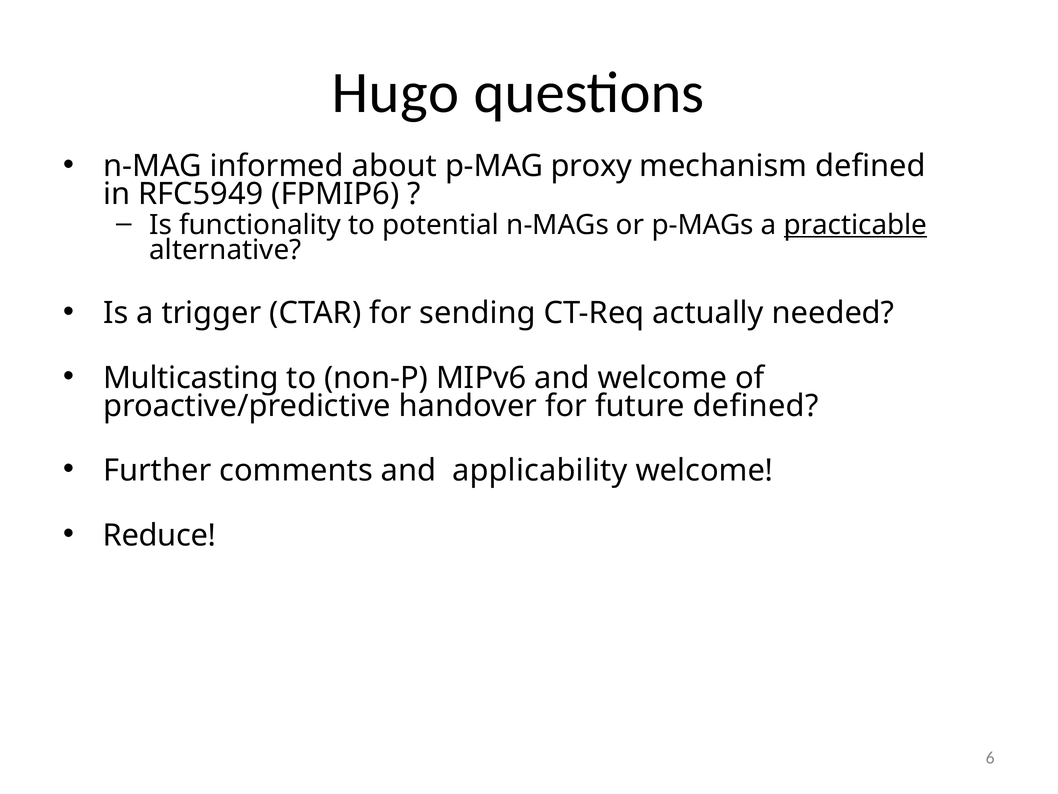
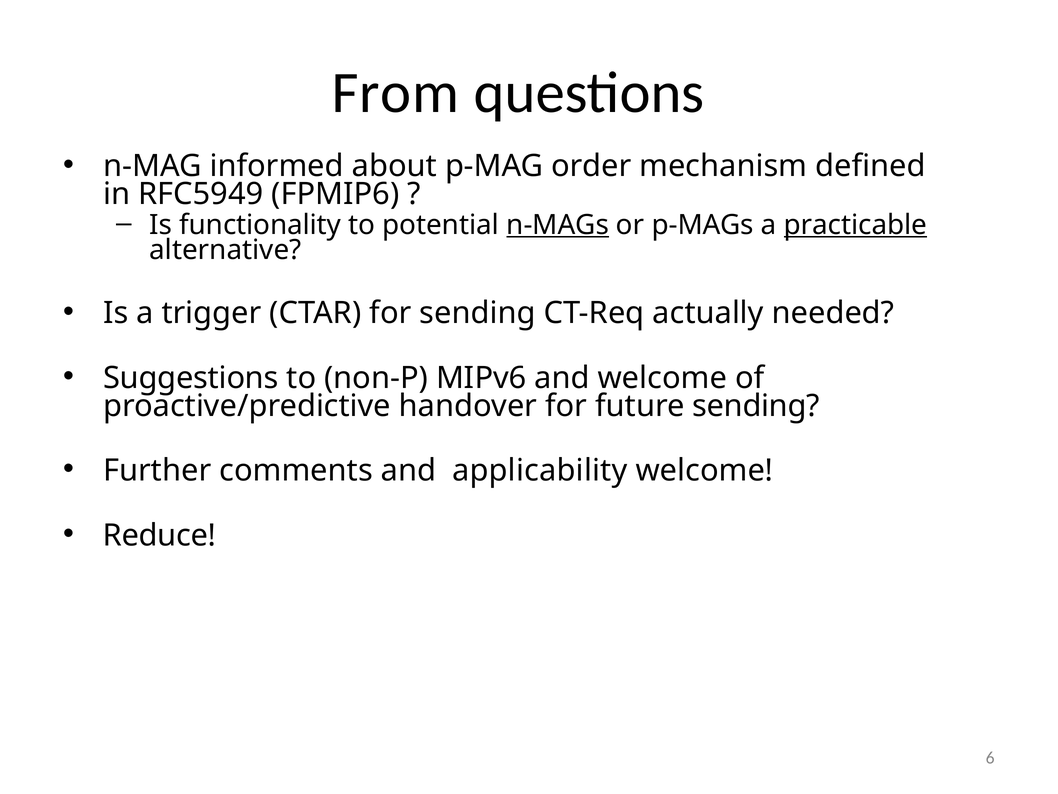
Hugo: Hugo -> From (395, 93)
proxy: proxy -> order (591, 166)
n-MAGs underline: none -> present (558, 225)
Multicasting: Multicasting -> Suggestions (191, 378)
future defined: defined -> sending (756, 406)
